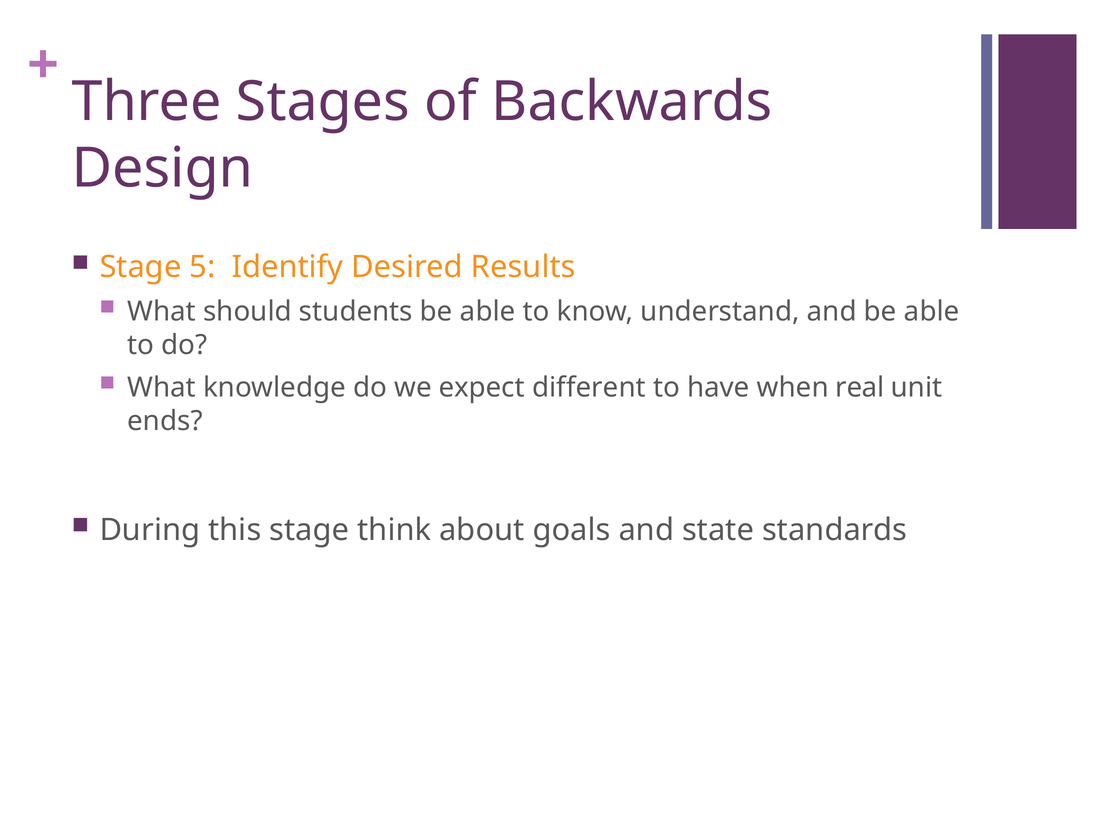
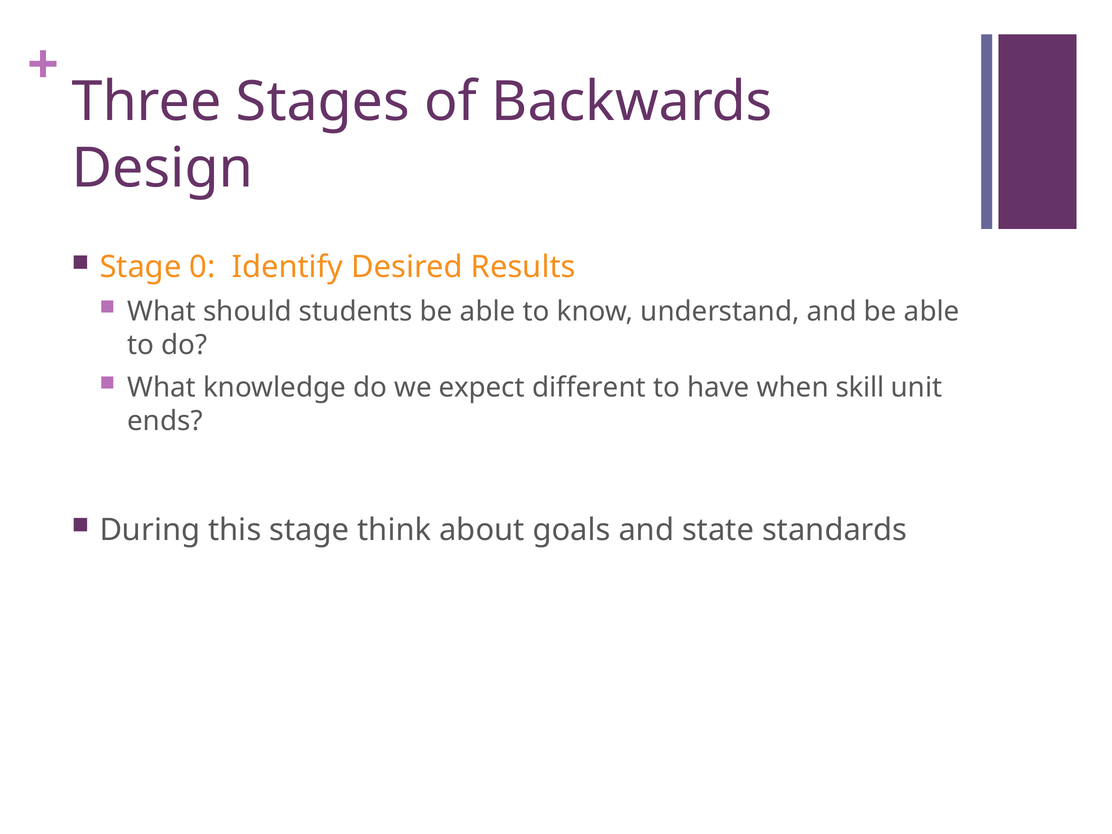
5: 5 -> 0 (202, 267)
real: real -> skill (860, 387)
